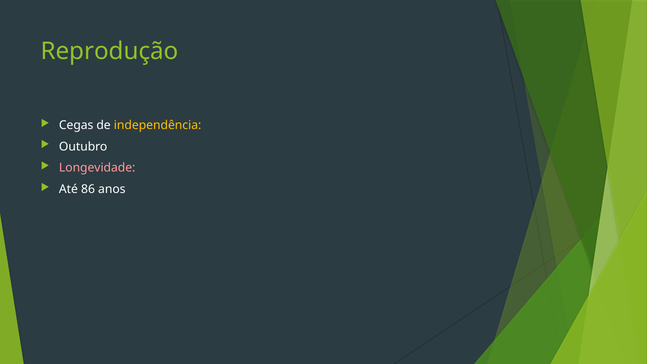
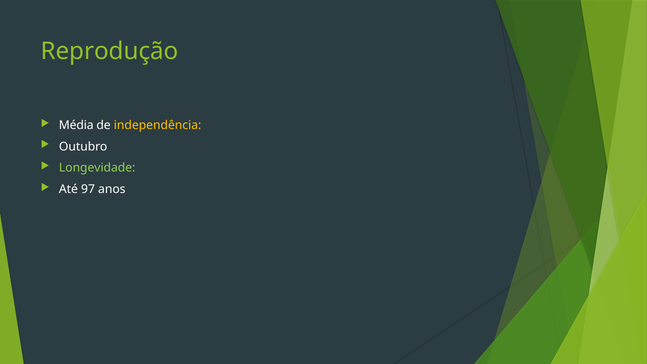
Cegas: Cegas -> Média (76, 125)
Longevidade colour: pink -> light green (97, 168)
86: 86 -> 97 (88, 189)
